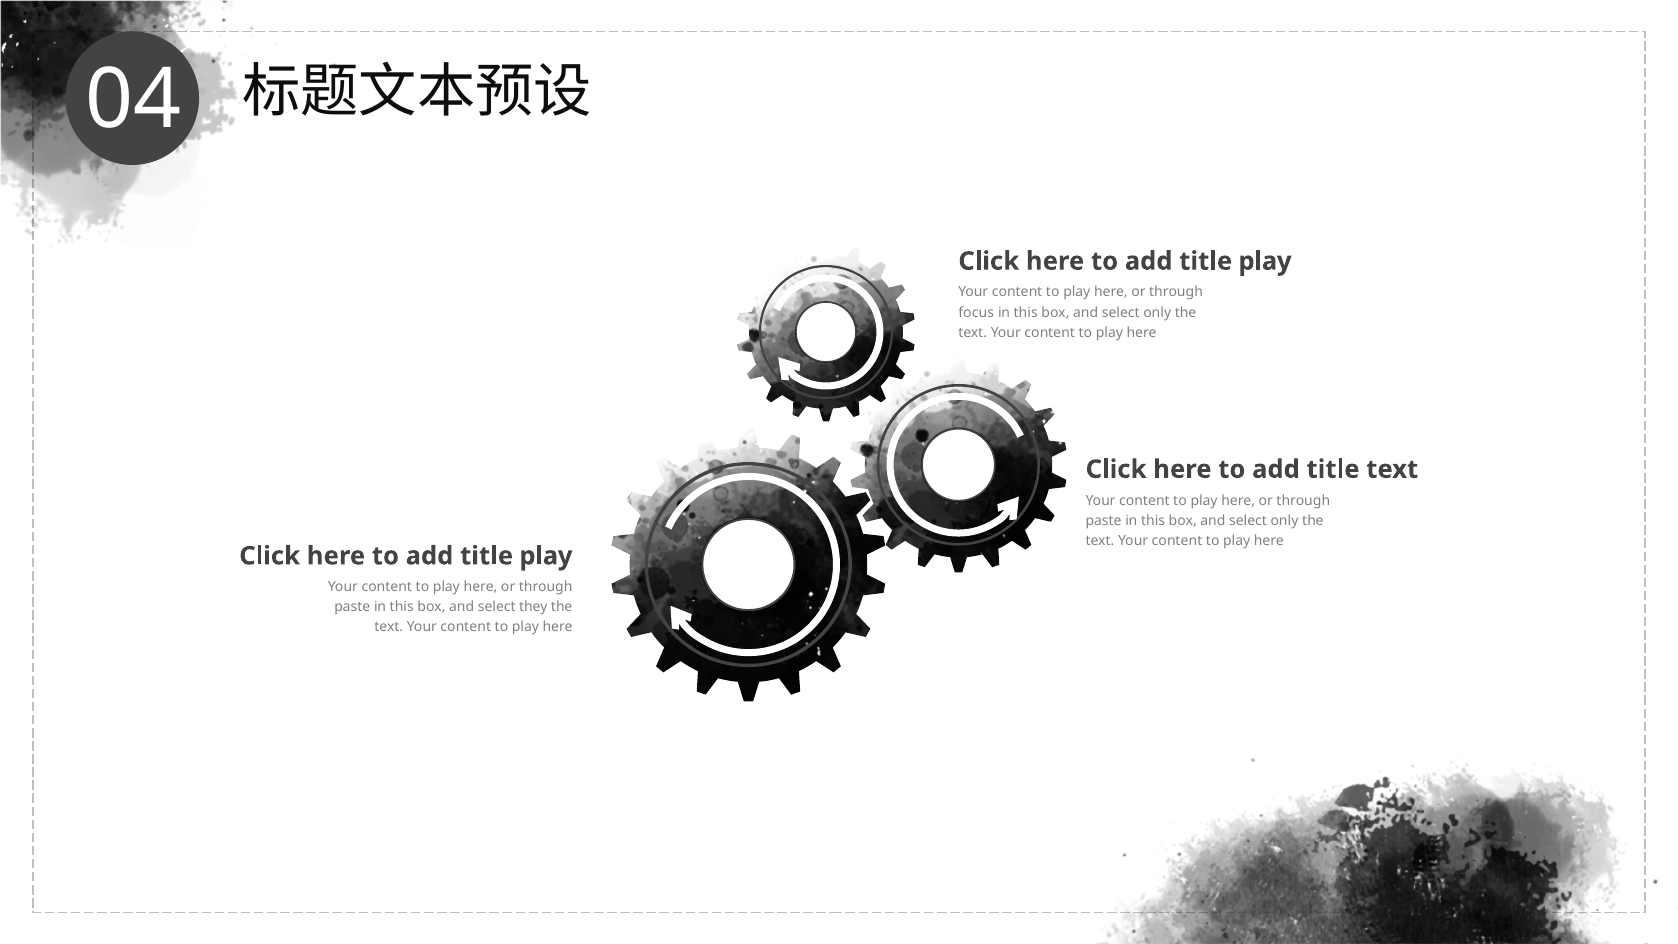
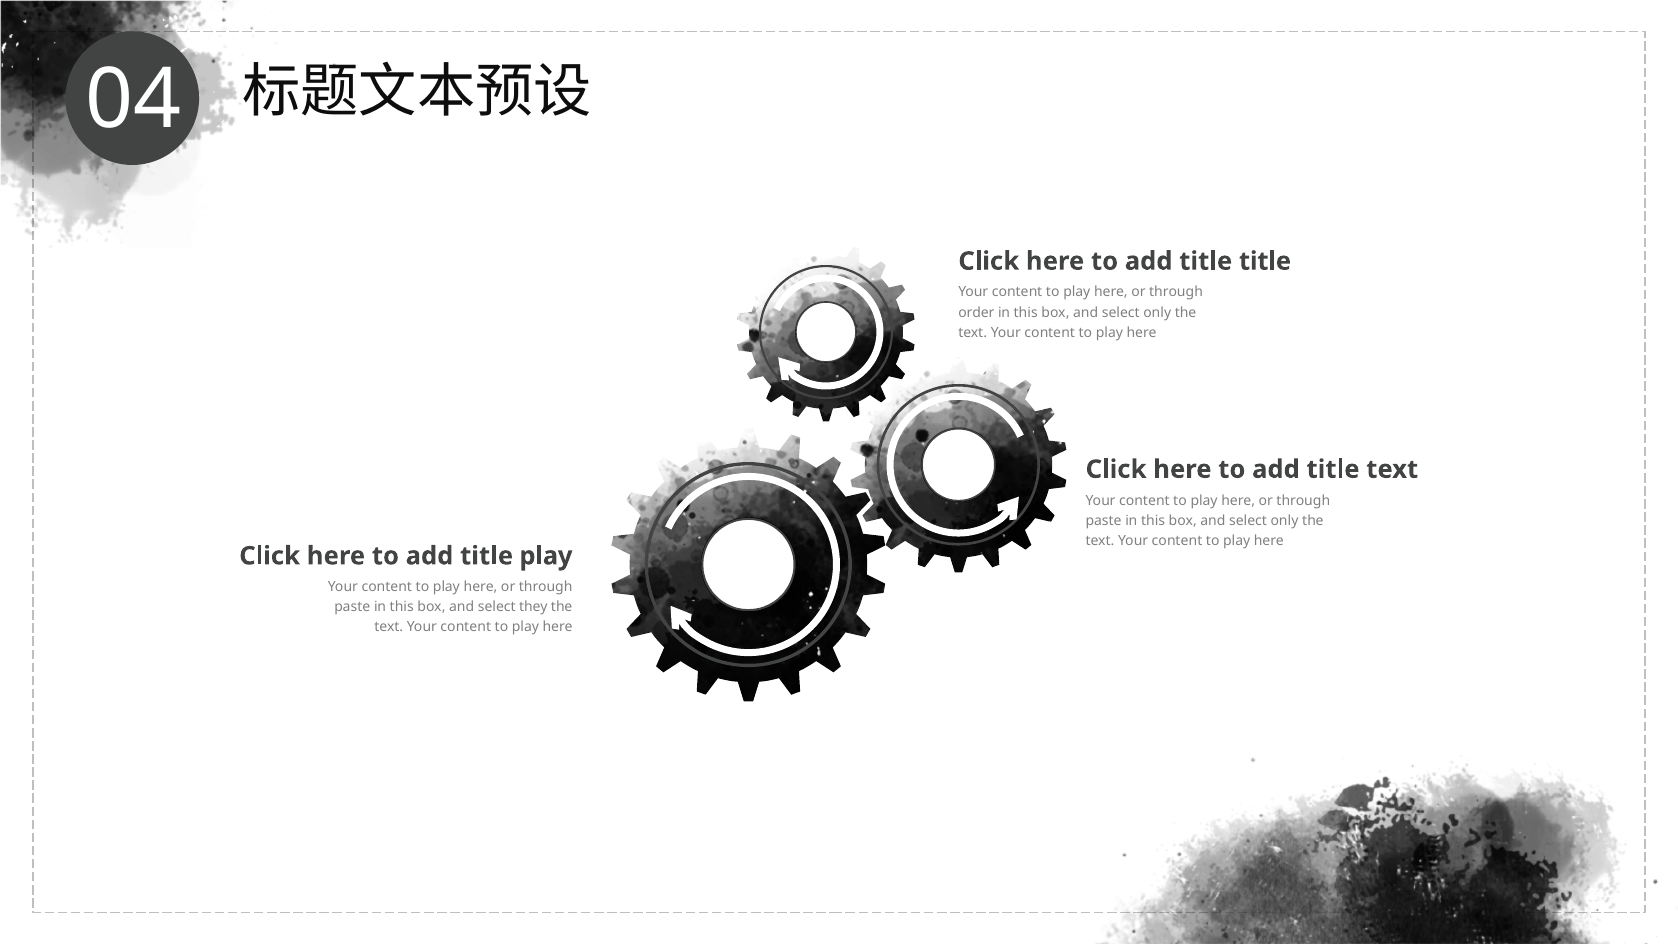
play: play -> title (1265, 261)
focus: focus -> order (976, 312)
